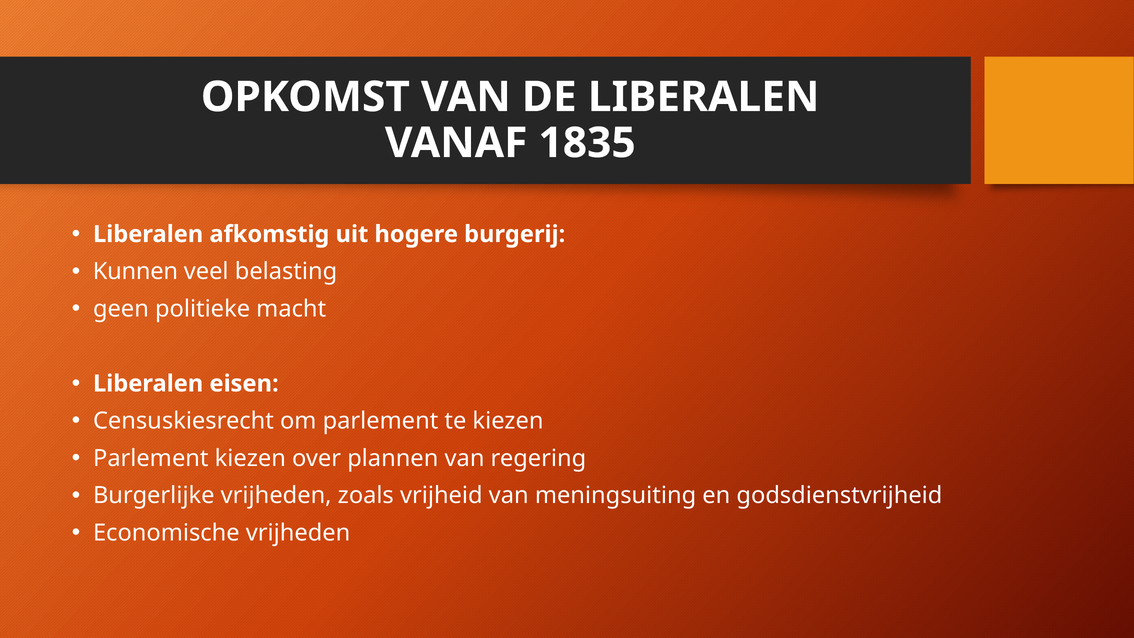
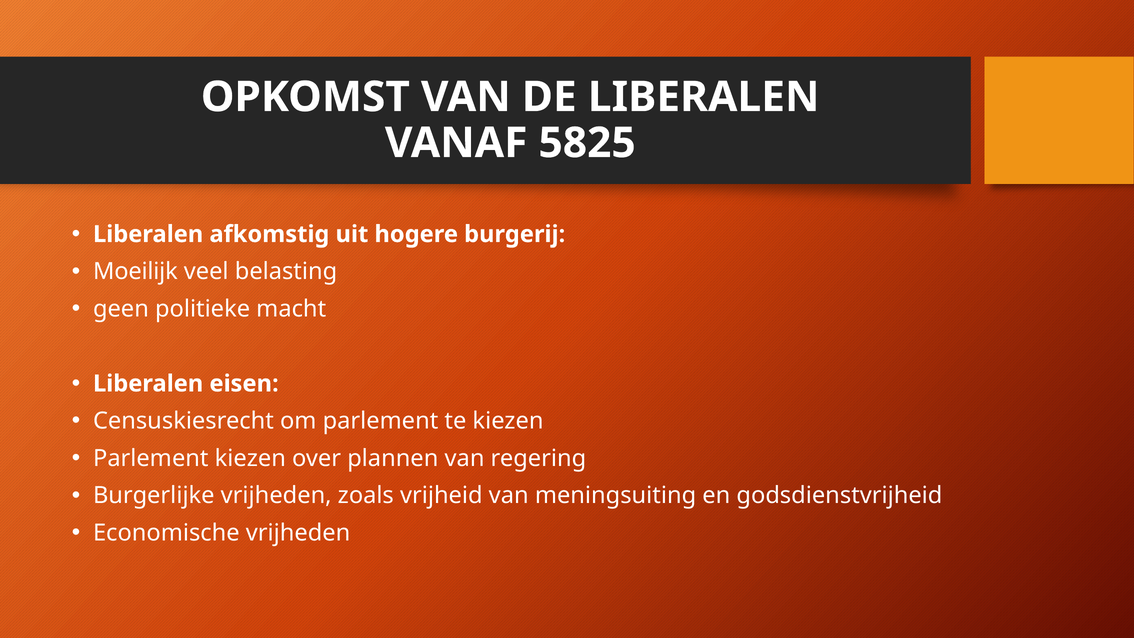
1835: 1835 -> 5825 (587, 143)
Kunnen: Kunnen -> Moeilijk (135, 272)
